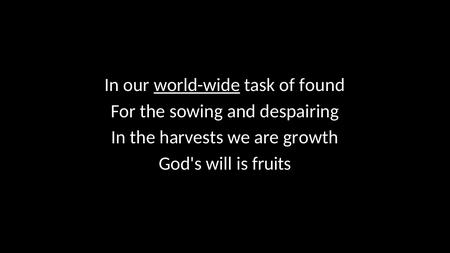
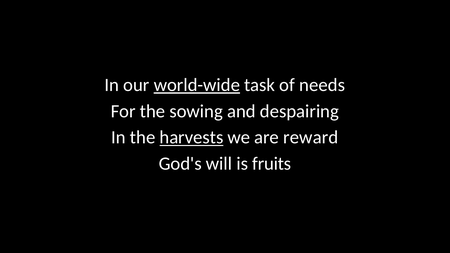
found: found -> needs (322, 85)
harvests underline: none -> present (191, 137)
growth: growth -> reward (311, 137)
